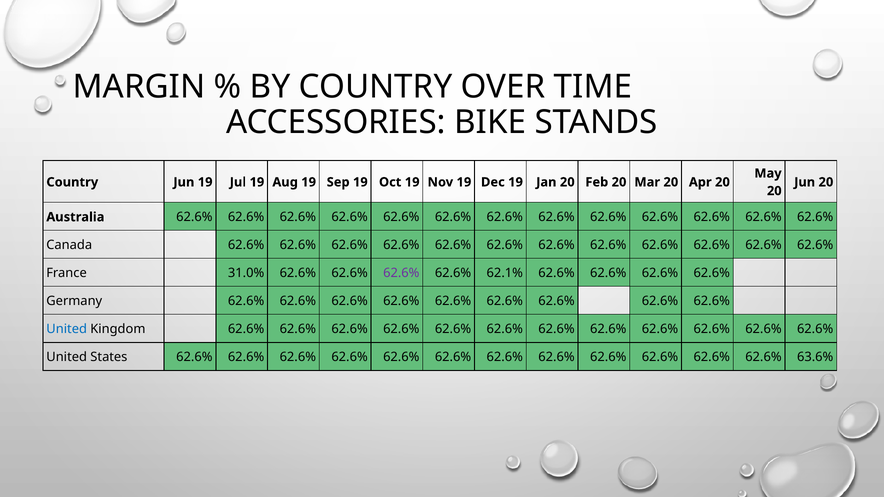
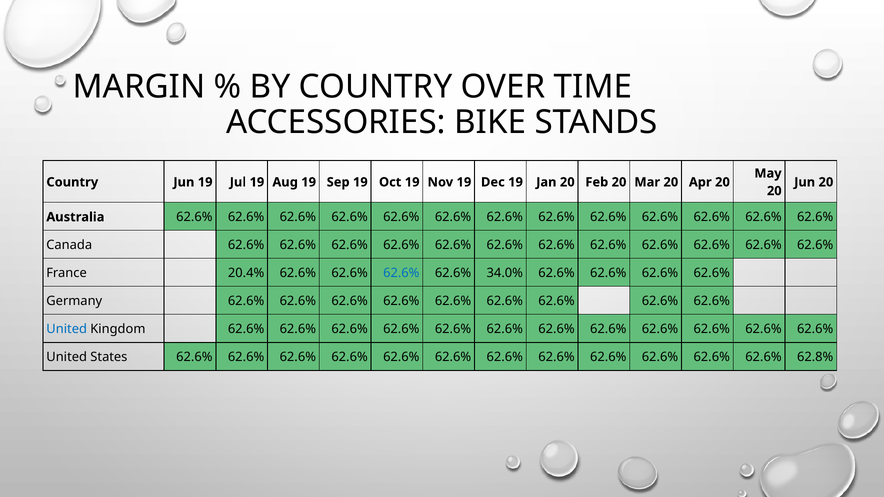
31.0%: 31.0% -> 20.4% (246, 273)
62.6% colour: purple -> blue (401, 273)
62.1%: 62.1% -> 34.0% (505, 273)
63.6%: 63.6% -> 62.8% (815, 357)
